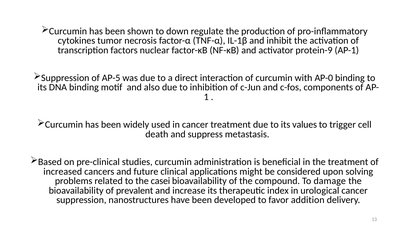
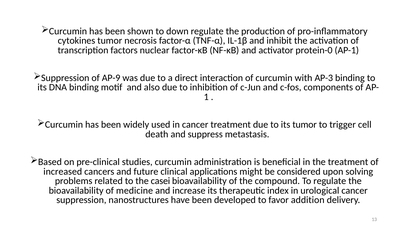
protein-9: protein-9 -> protein-0 (314, 50)
AP-5: AP-5 -> AP-9 (111, 78)
AP-0: AP-0 -> AP-3 (324, 78)
its values: values -> tumor (305, 124)
To damage: damage -> regulate (330, 181)
prevalent: prevalent -> medicine (135, 190)
